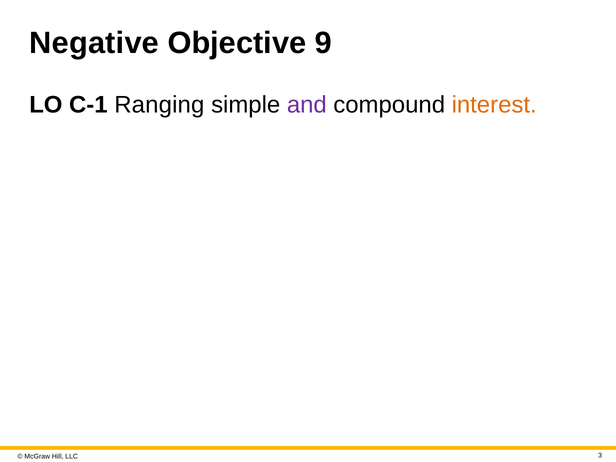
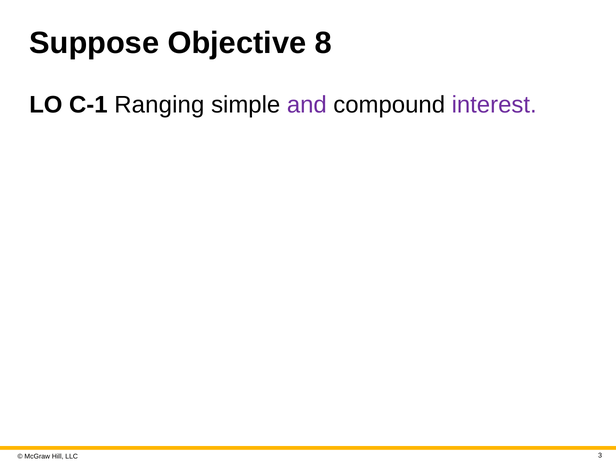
Negative: Negative -> Suppose (94, 43)
9: 9 -> 8 (323, 43)
interest colour: orange -> purple (494, 105)
